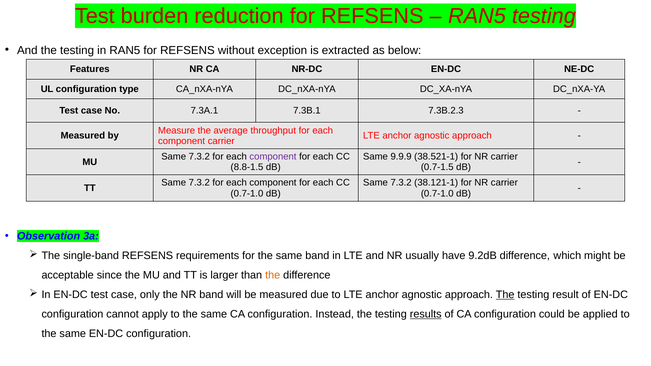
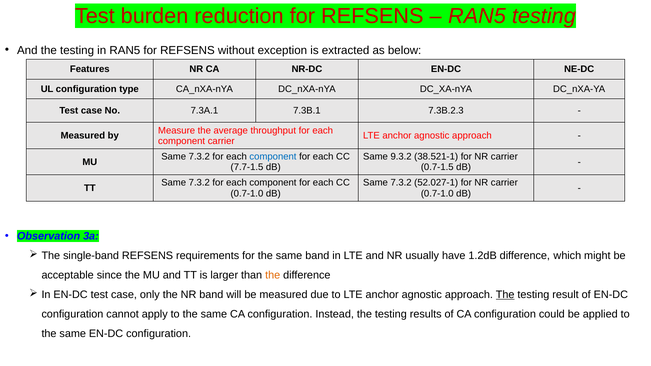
component colour: purple -> blue (273, 157)
9.9.9: 9.9.9 -> 9.3.2 (401, 157)
8.8-1.5: 8.8-1.5 -> 7.7-1.5 (247, 167)
38.121-1: 38.121-1 -> 52.027-1 (436, 183)
9.2dB: 9.2dB -> 1.2dB (483, 256)
results underline: present -> none (426, 314)
